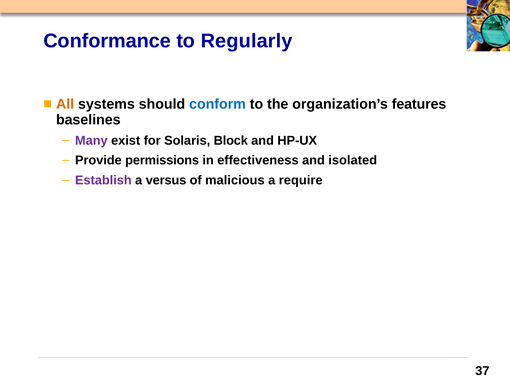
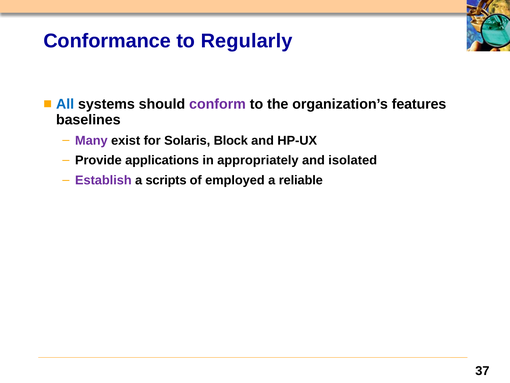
All colour: orange -> blue (65, 104)
conform colour: blue -> purple (217, 104)
permissions: permissions -> applications (162, 160)
effectiveness: effectiveness -> appropriately (258, 160)
versus: versus -> scripts (166, 180)
malicious: malicious -> employed (235, 180)
require: require -> reliable (301, 180)
